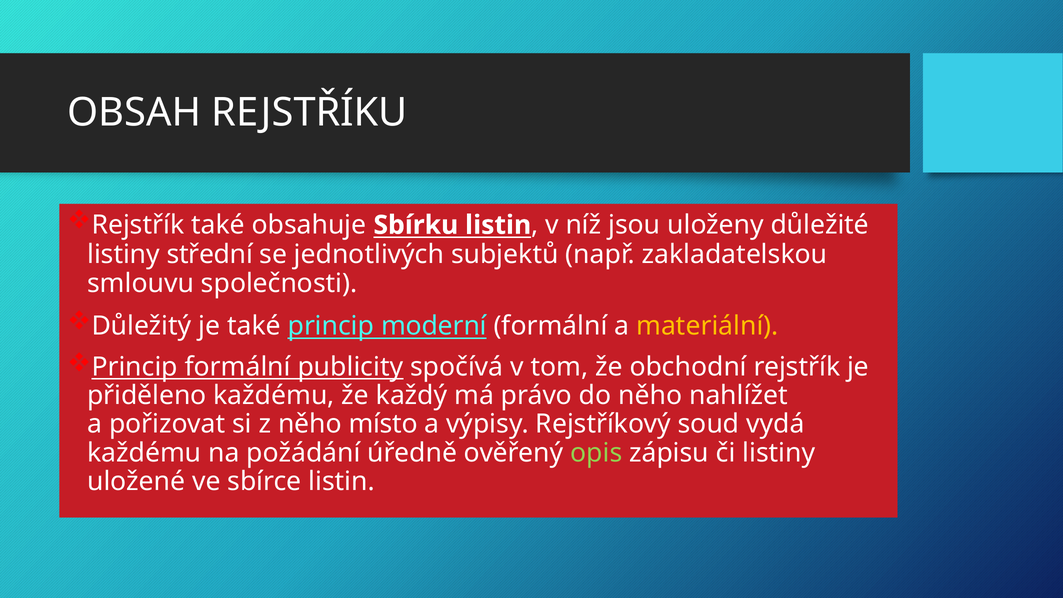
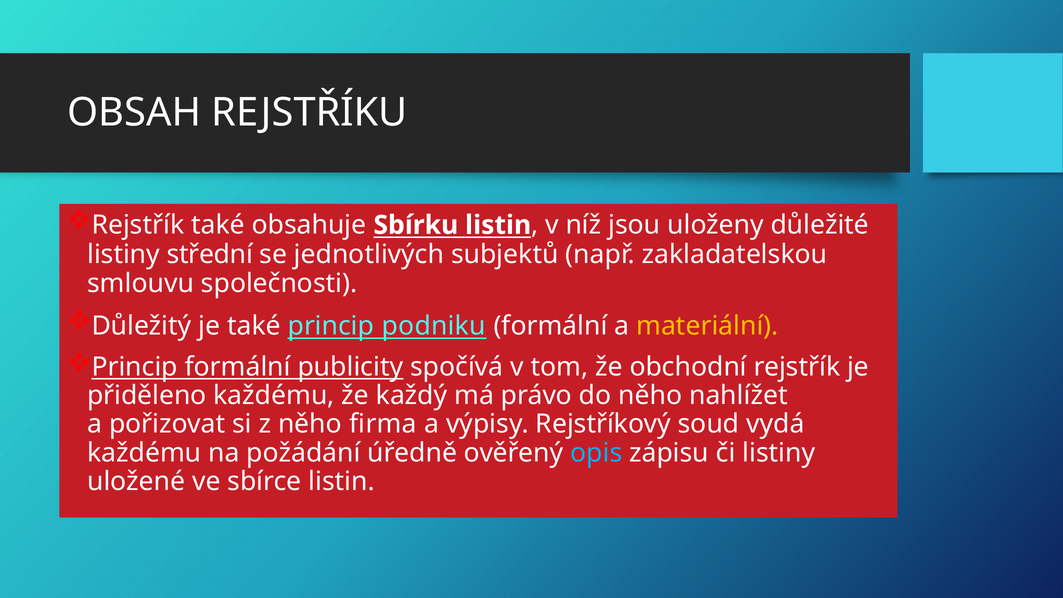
moderní: moderní -> podniku (434, 326)
místo: místo -> firma (383, 424)
opis colour: light green -> light blue (596, 453)
